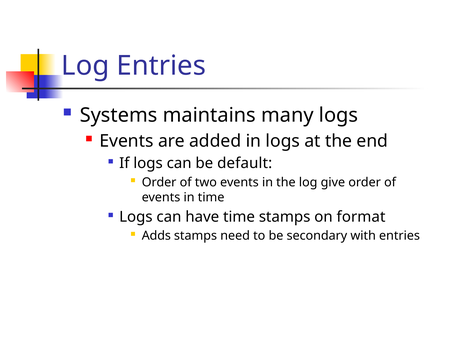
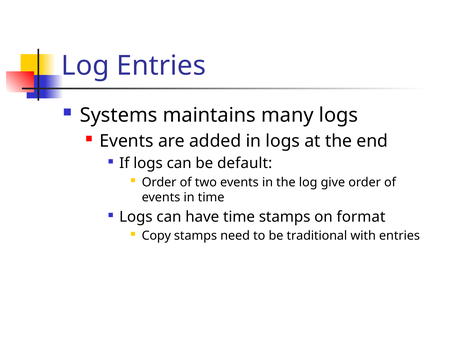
Adds: Adds -> Copy (156, 236)
secondary: secondary -> traditional (317, 236)
